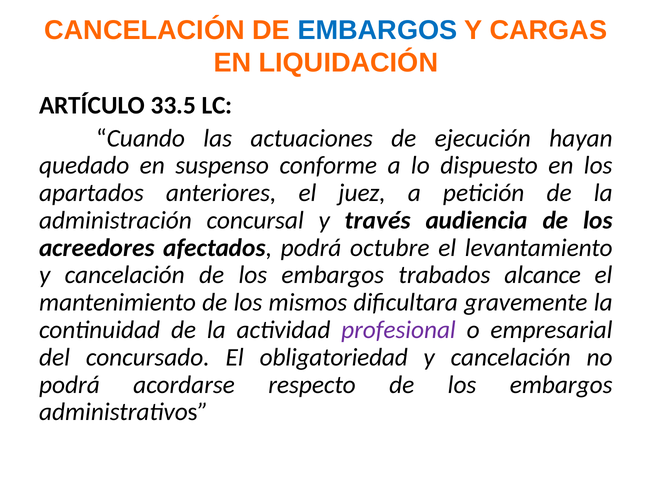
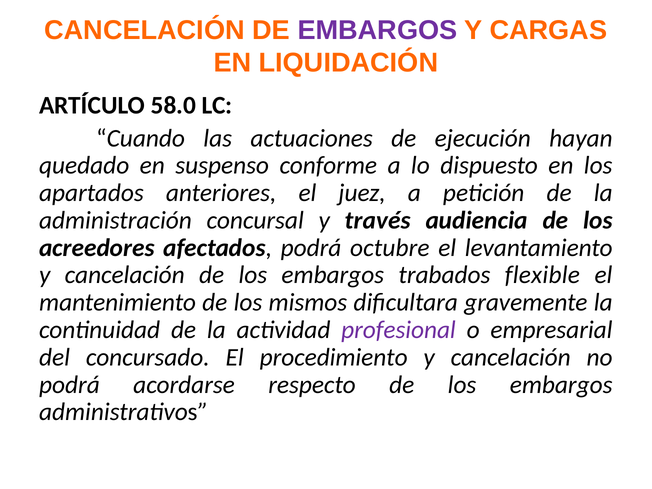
EMBARGOS colour: blue -> purple (377, 30)
33.5: 33.5 -> 58.0 (173, 106)
alcance: alcance -> flexible (542, 275)
obligatoriedad: obligatoriedad -> procedimiento (334, 357)
